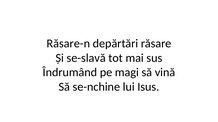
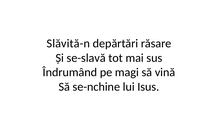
Răsare-n: Răsare-n -> Slăvită-n (68, 44)
